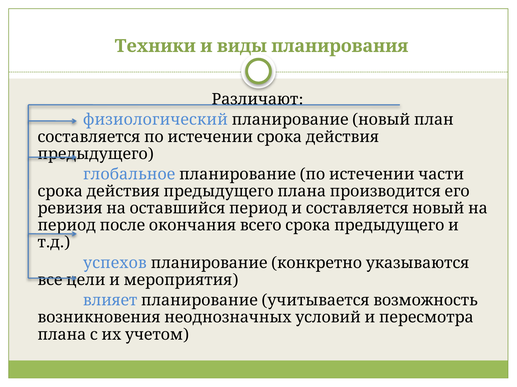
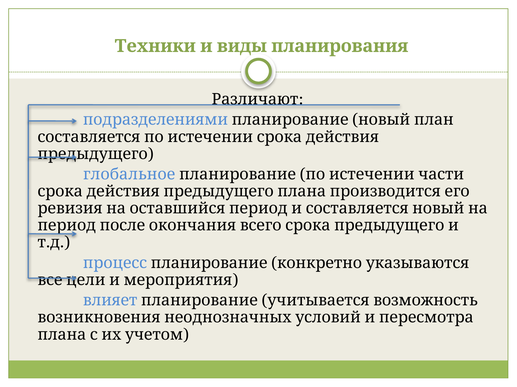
физиологический: физиологический -> подразделениями (156, 120)
успехов: успехов -> процесс (115, 263)
